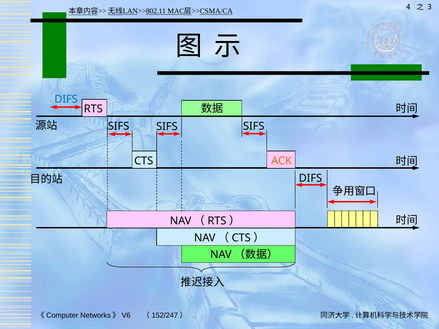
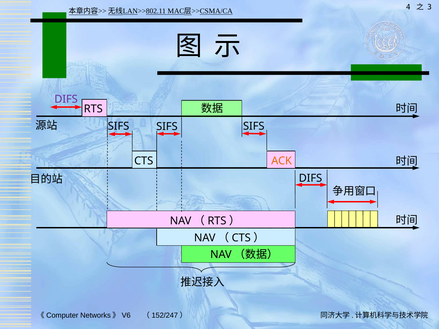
DIFS colour: blue -> purple (66, 99)
